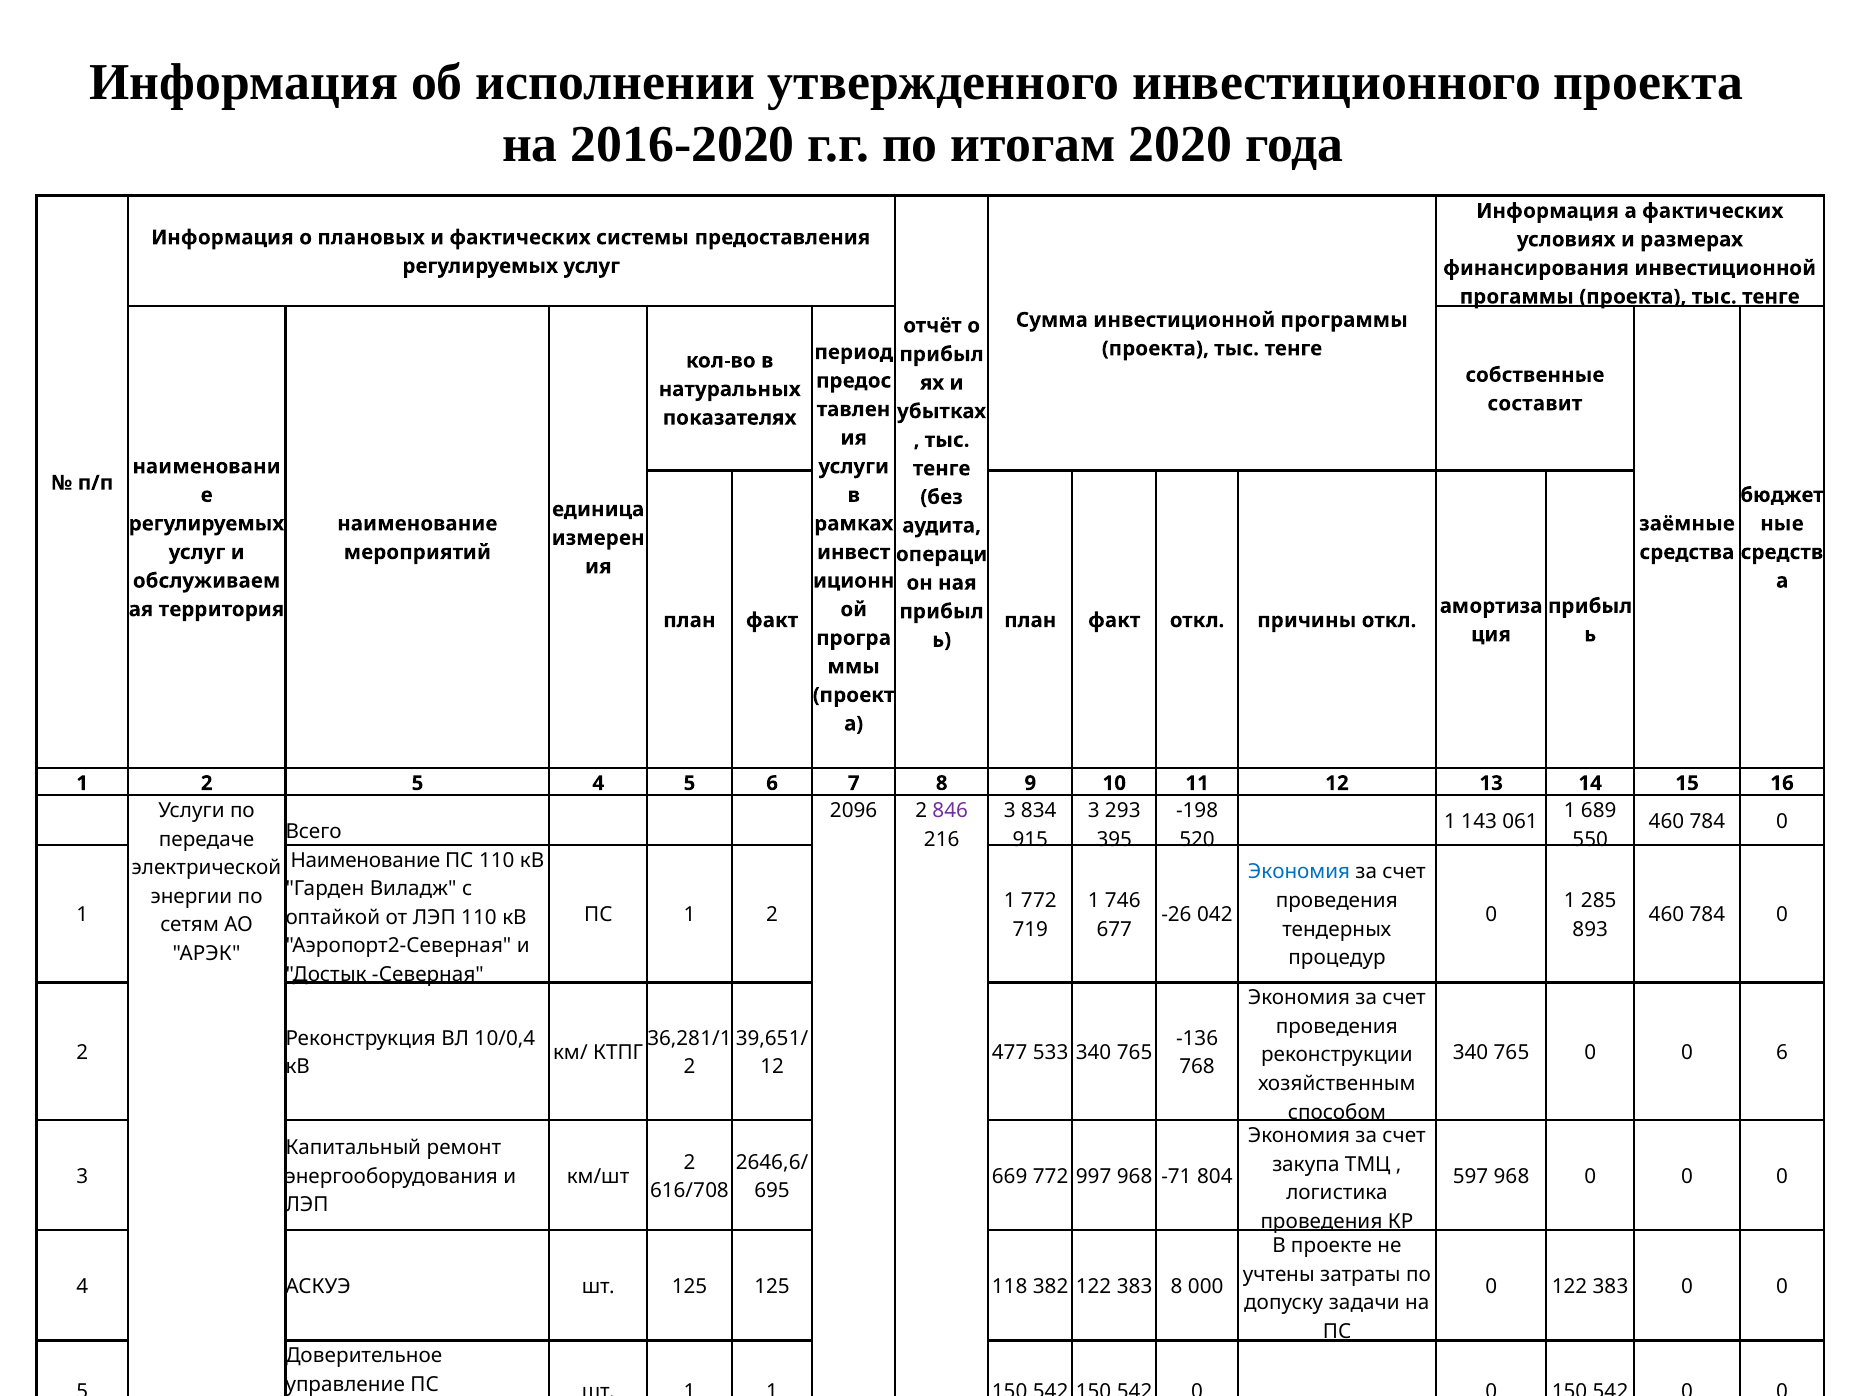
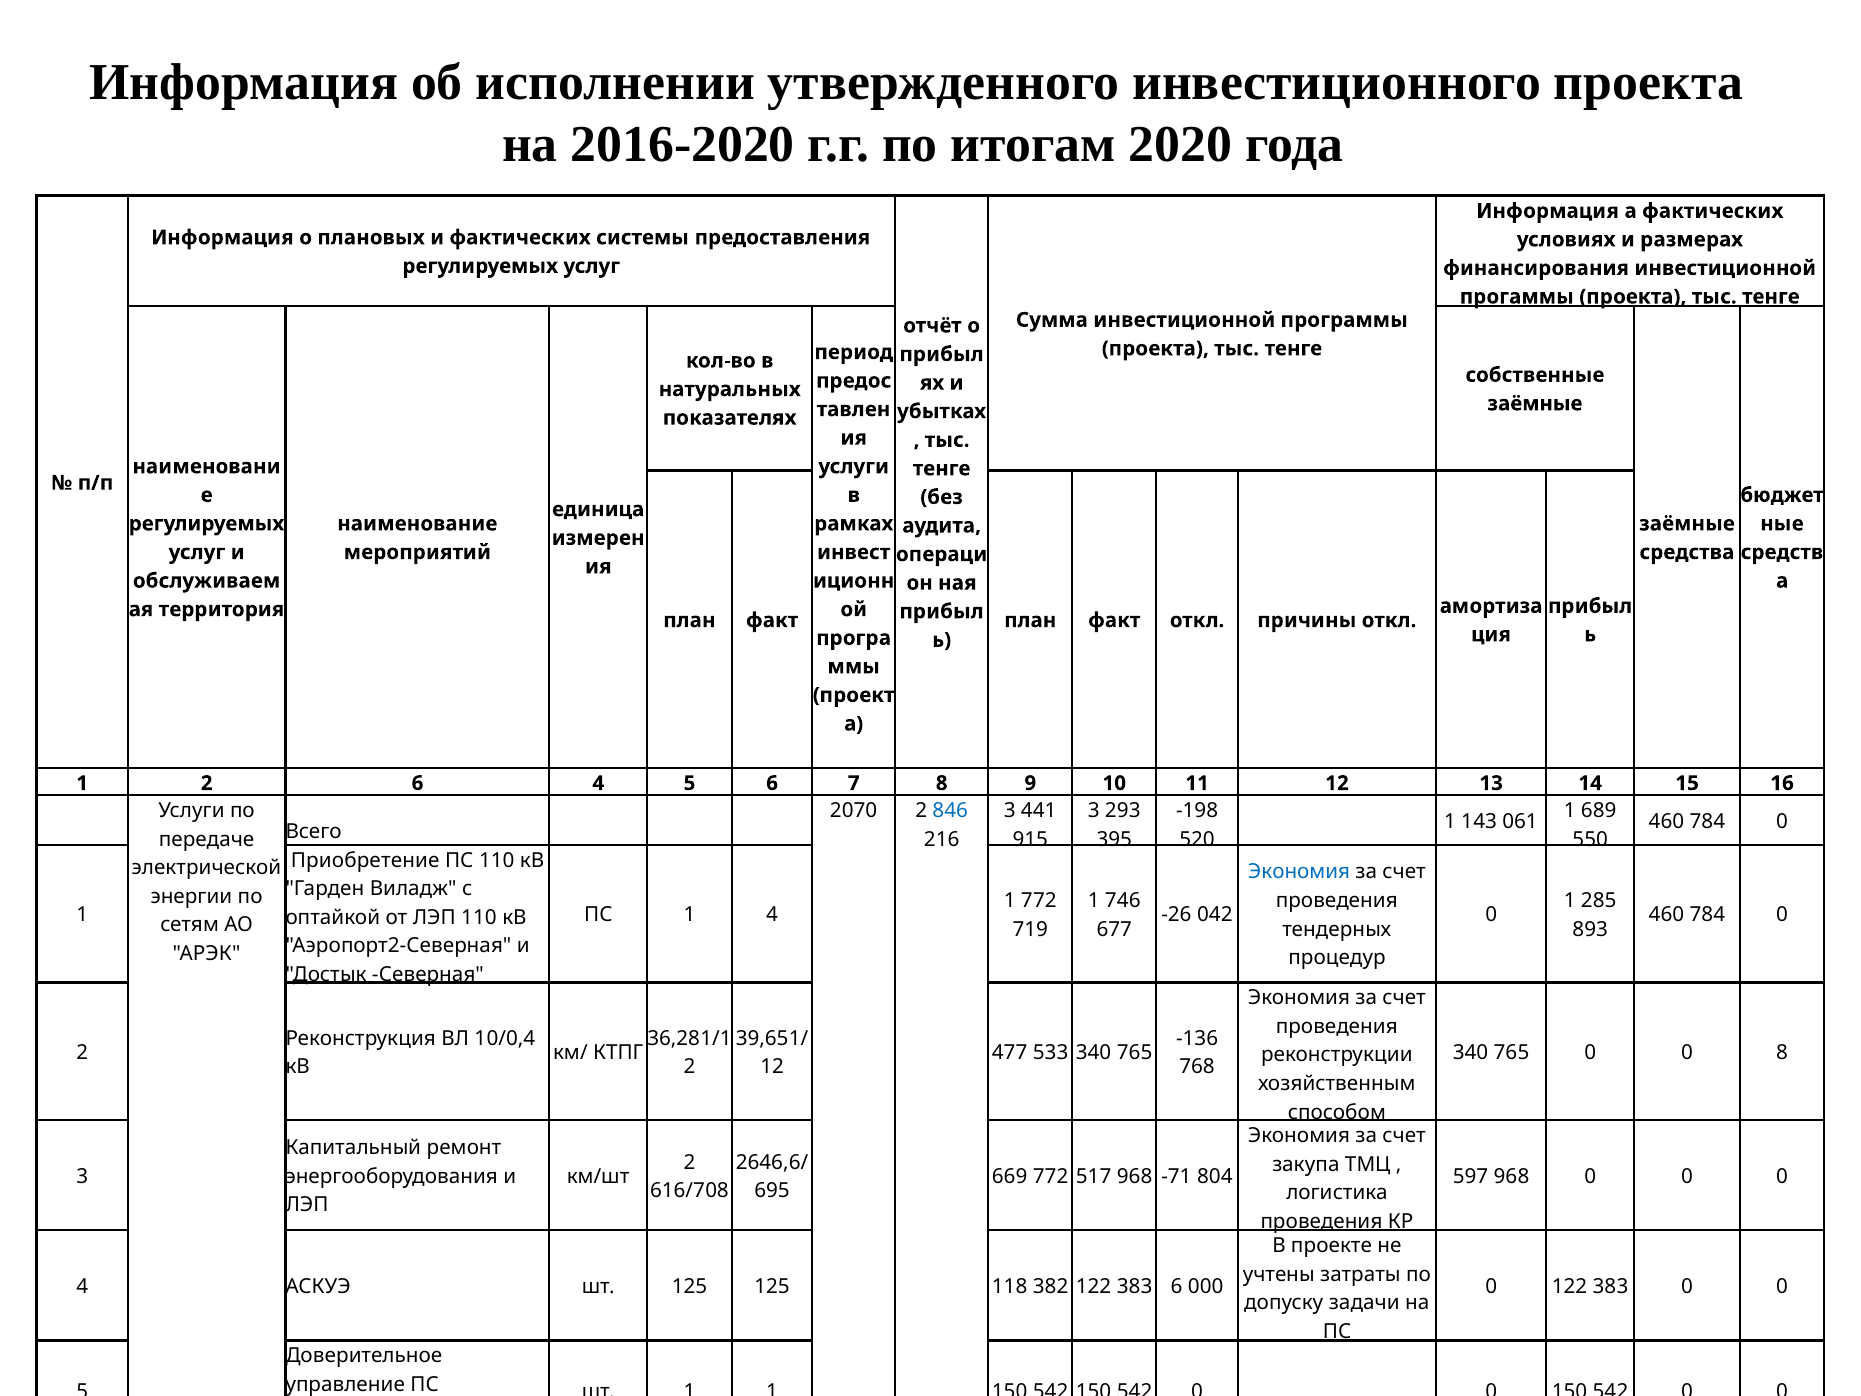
составит: составит -> заёмные (1535, 403)
2 5: 5 -> 6 (418, 783)
2096: 2096 -> 2070 (854, 811)
846 colour: purple -> blue (950, 811)
834: 834 -> 441 (1039, 811)
Наименование: Наименование -> Приобретение (365, 860)
ПС 1 2: 2 -> 4 (772, 915)
0 6: 6 -> 8 (1782, 1052)
997: 997 -> 517 (1094, 1176)
383 8: 8 -> 6 (1177, 1286)
